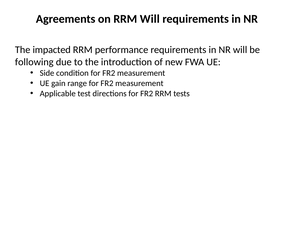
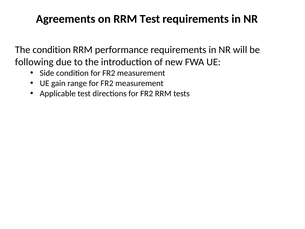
RRM Will: Will -> Test (150, 19)
The impacted: impacted -> condition (52, 50)
